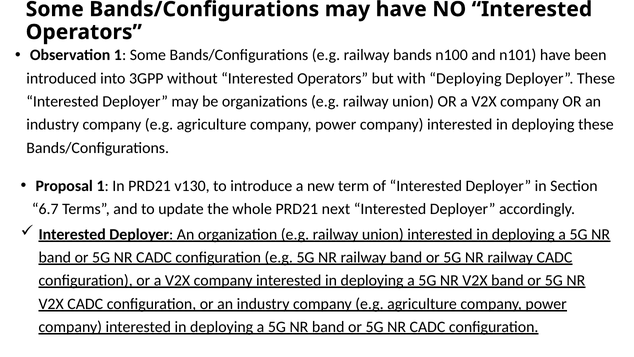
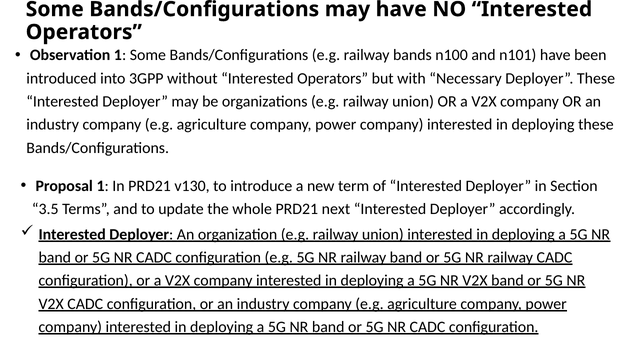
with Deploying: Deploying -> Necessary (466, 78)
6.7: 6.7 -> 3.5 (45, 209)
